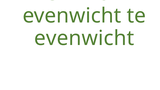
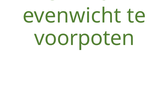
evenwicht: evenwicht -> voorpoten (84, 38)
